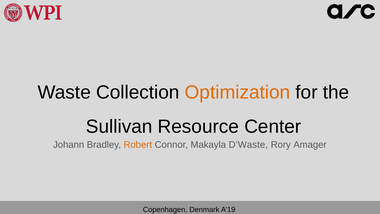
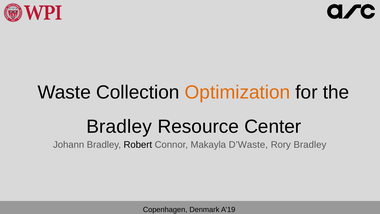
Sullivan: Sullivan -> Bradley (119, 126)
Robert colour: orange -> black (138, 145)
Rory Amager: Amager -> Bradley (310, 145)
